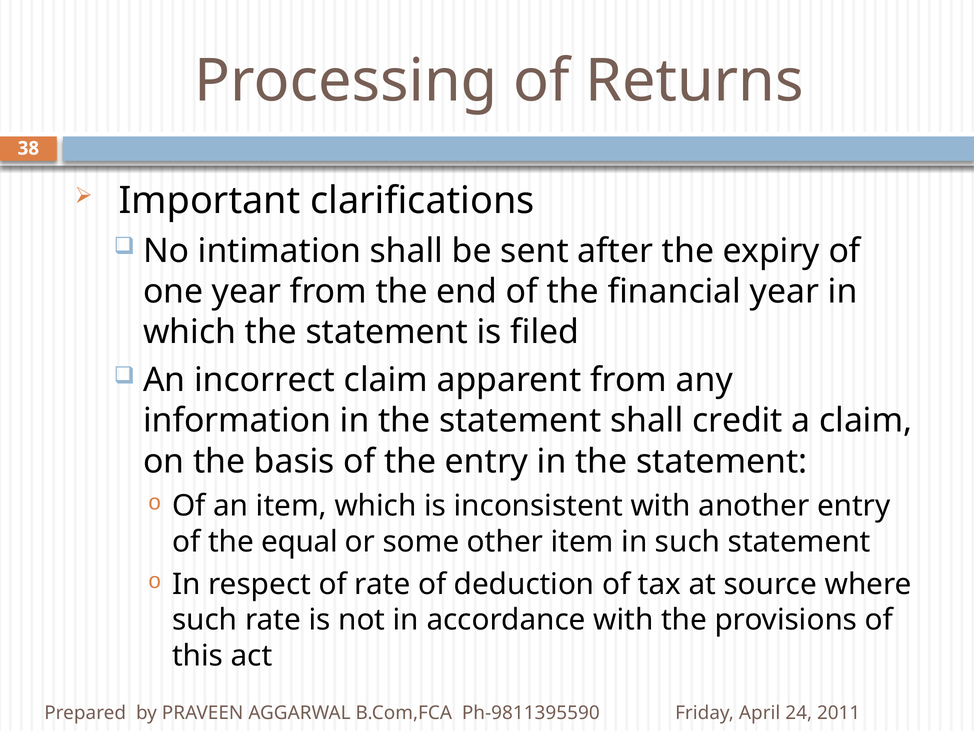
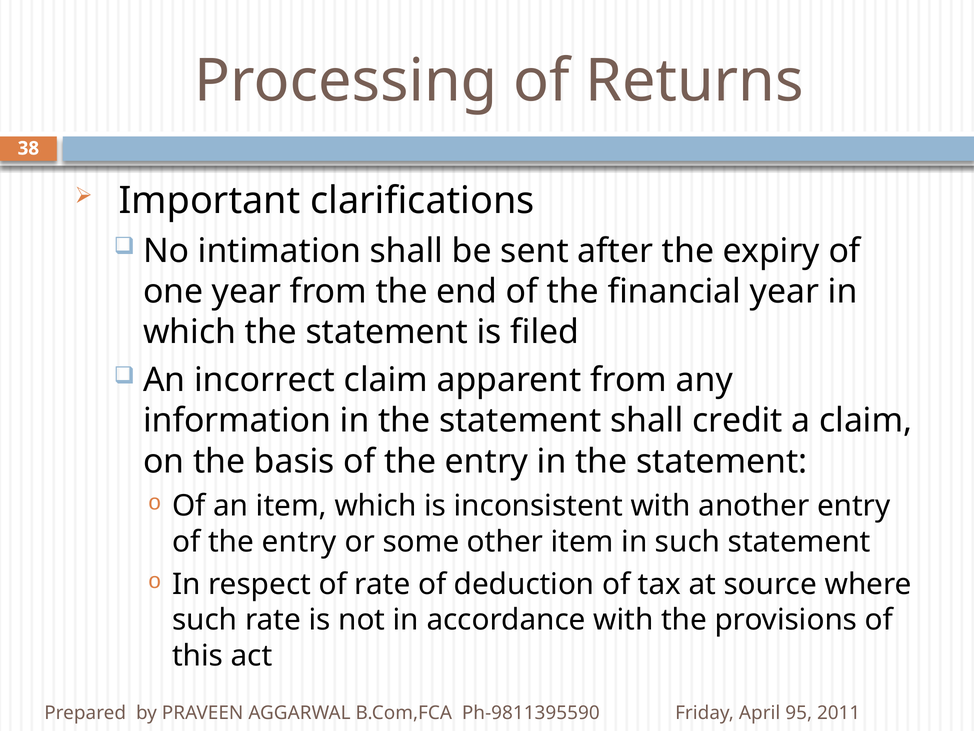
equal: equal -> entry (299, 541)
24: 24 -> 95 (799, 712)
